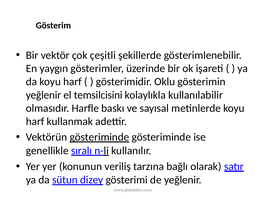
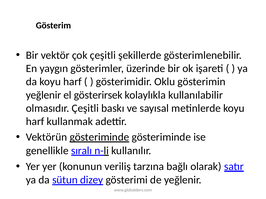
temsilcisini: temsilcisini -> gösterirsek (98, 95)
olmasıdır Harfle: Harfle -> Çeşitli (85, 109)
